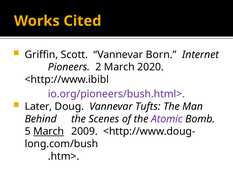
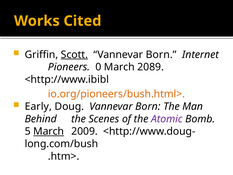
Scott underline: none -> present (74, 55)
2: 2 -> 0 (98, 67)
2020: 2020 -> 2089 (151, 67)
io.org/pioneers/bush.html> colour: purple -> orange (116, 94)
Later: Later -> Early (38, 106)
Doug Vannevar Tufts: Tufts -> Born (148, 106)
